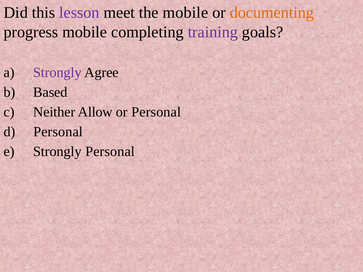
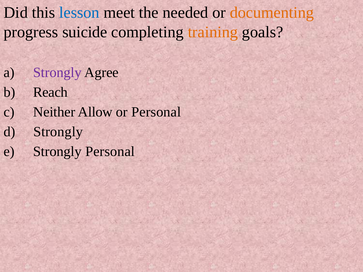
lesson colour: purple -> blue (79, 13)
the mobile: mobile -> needed (185, 13)
progress mobile: mobile -> suicide (85, 32)
training colour: purple -> orange (213, 32)
Based: Based -> Reach (50, 92)
Personal: Personal -> Strongly (58, 132)
